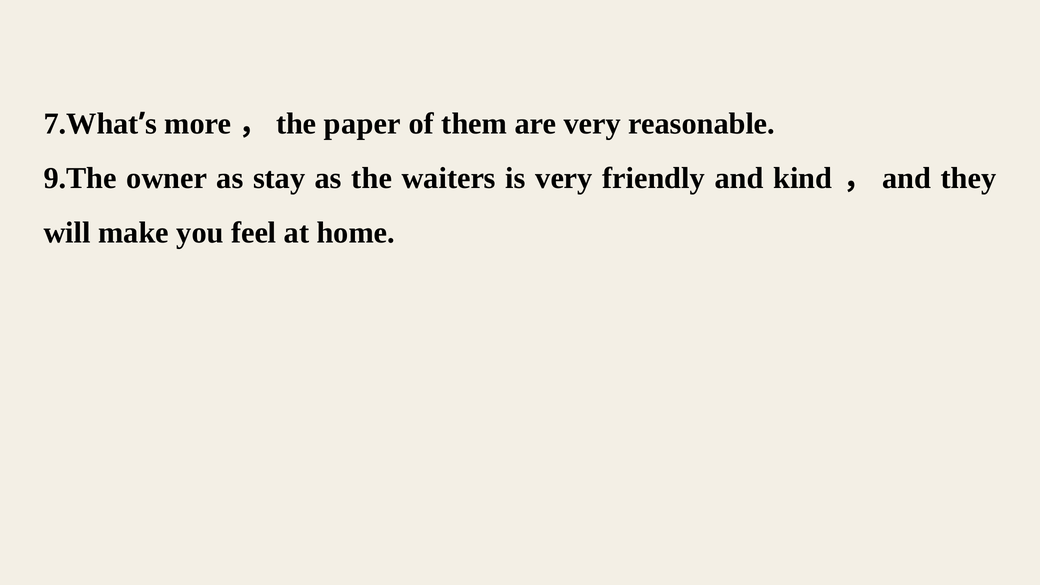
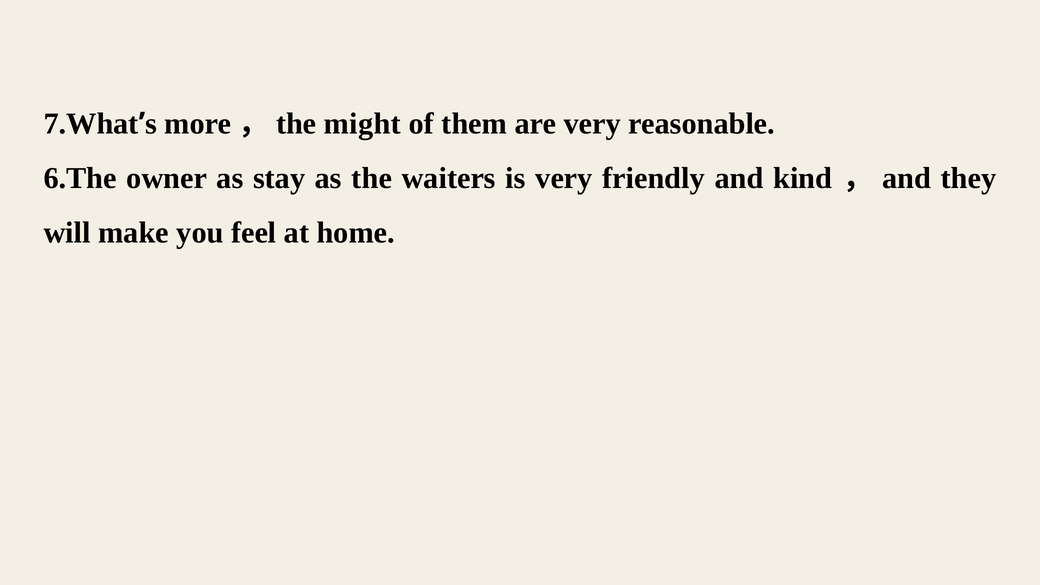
paper: paper -> might (362, 124)
9.The: 9.The -> 6.The (80, 178)
